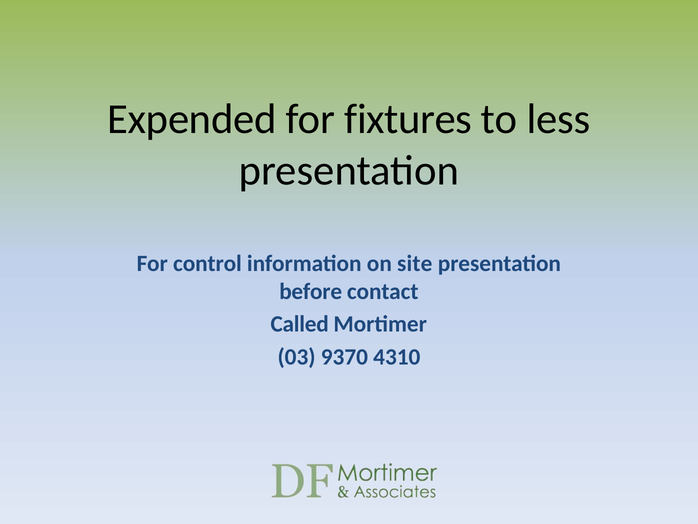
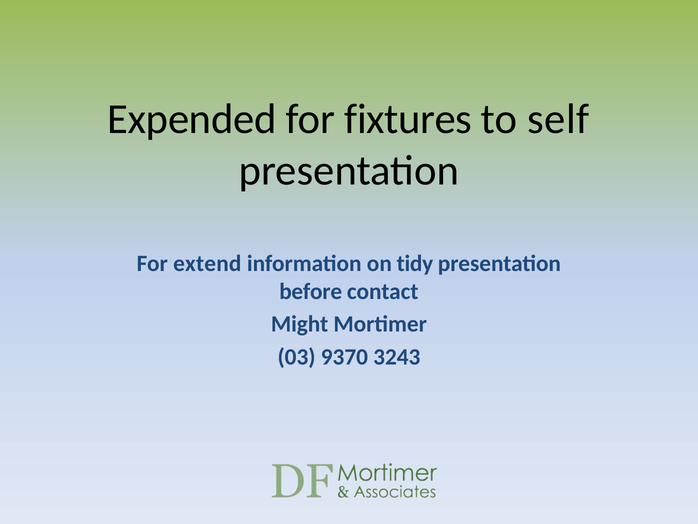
less: less -> self (558, 119)
control: control -> extend (207, 263)
site: site -> tidy (415, 263)
Called: Called -> Might (300, 324)
4310: 4310 -> 3243 (397, 357)
